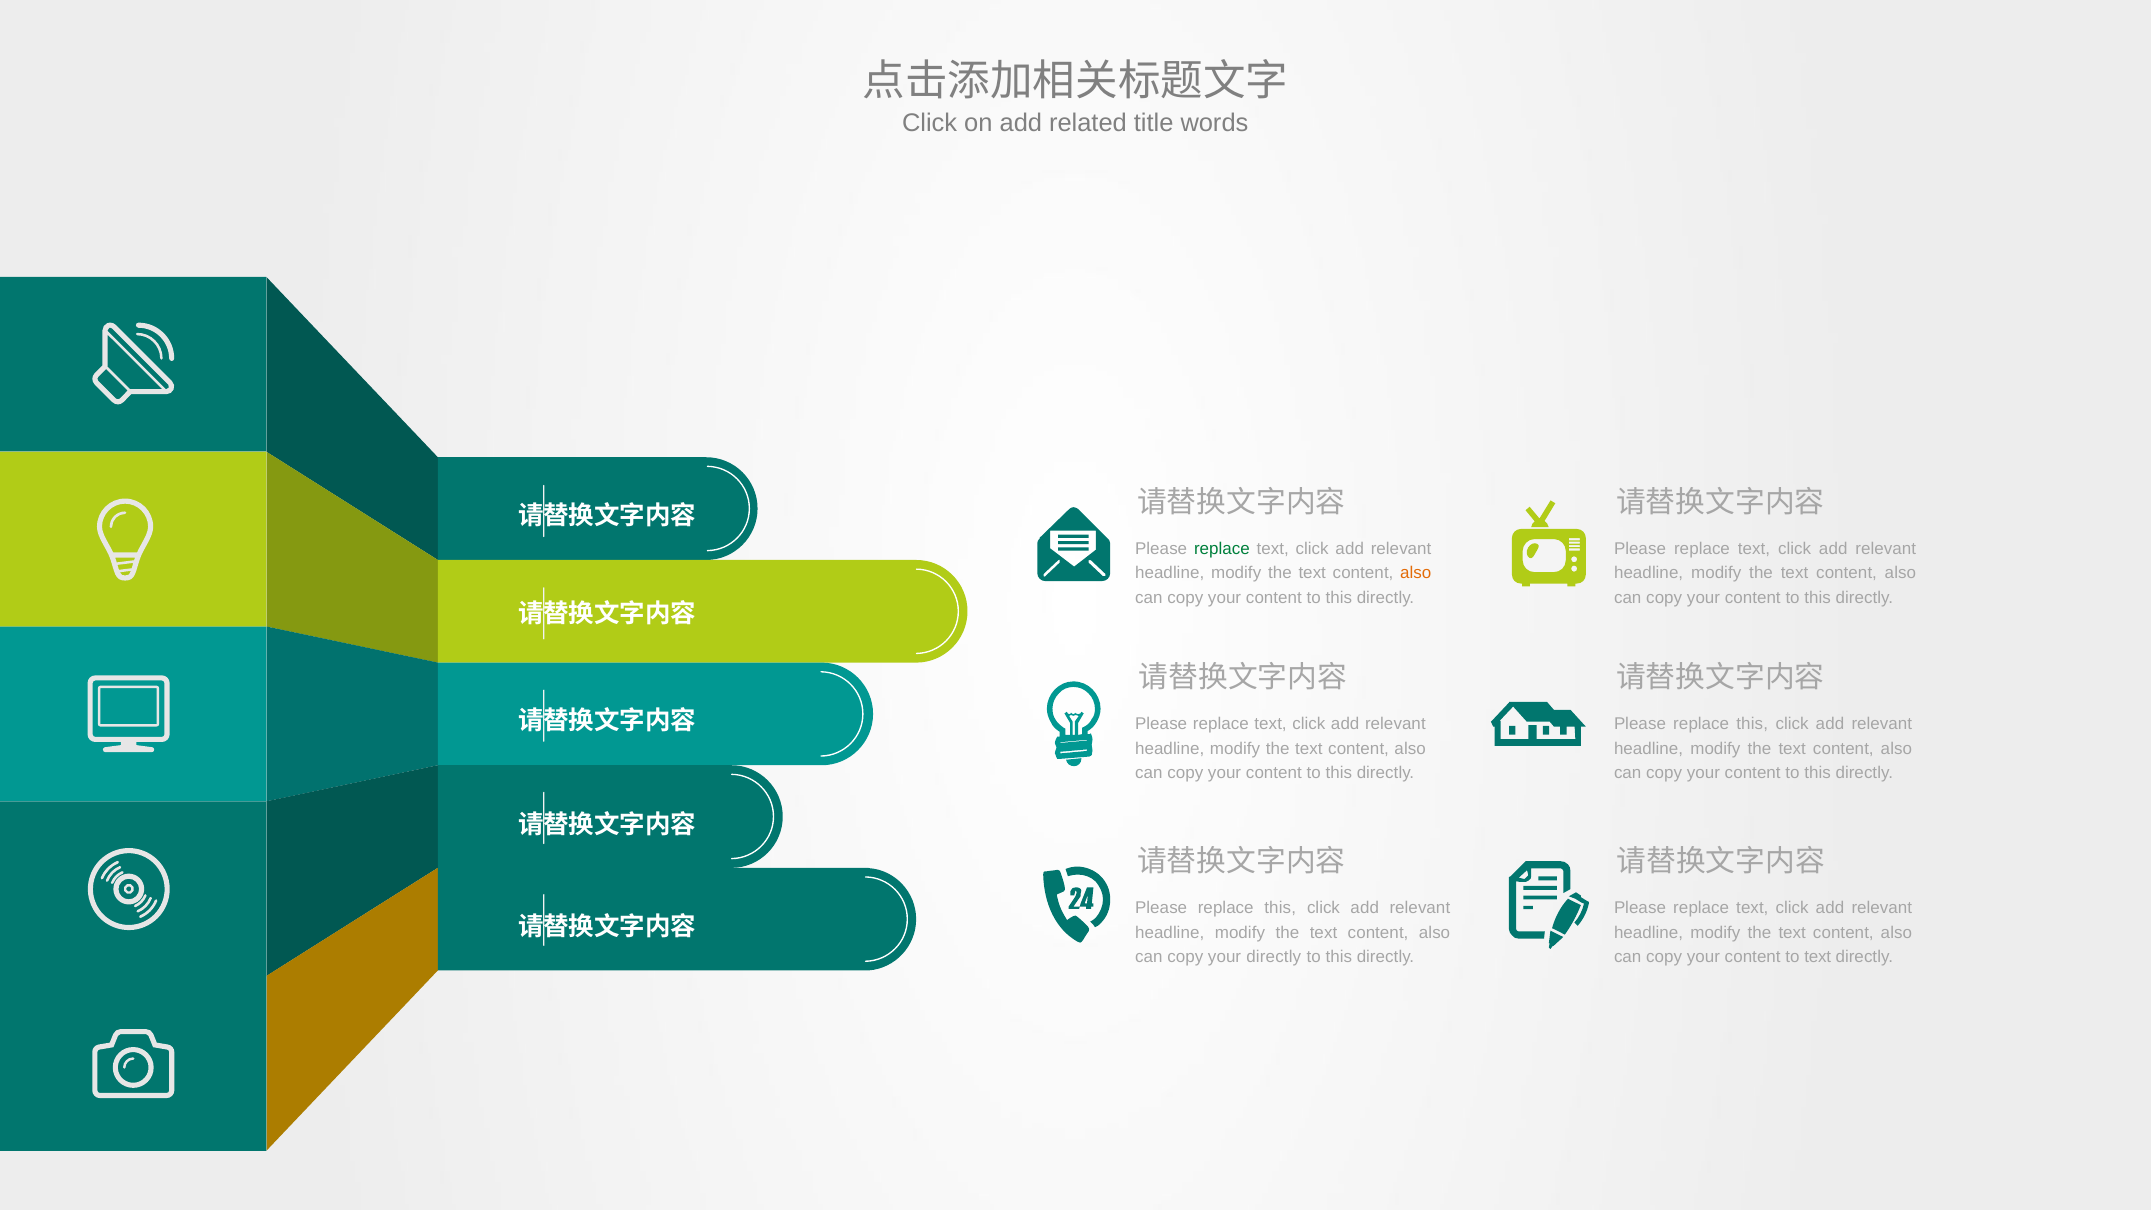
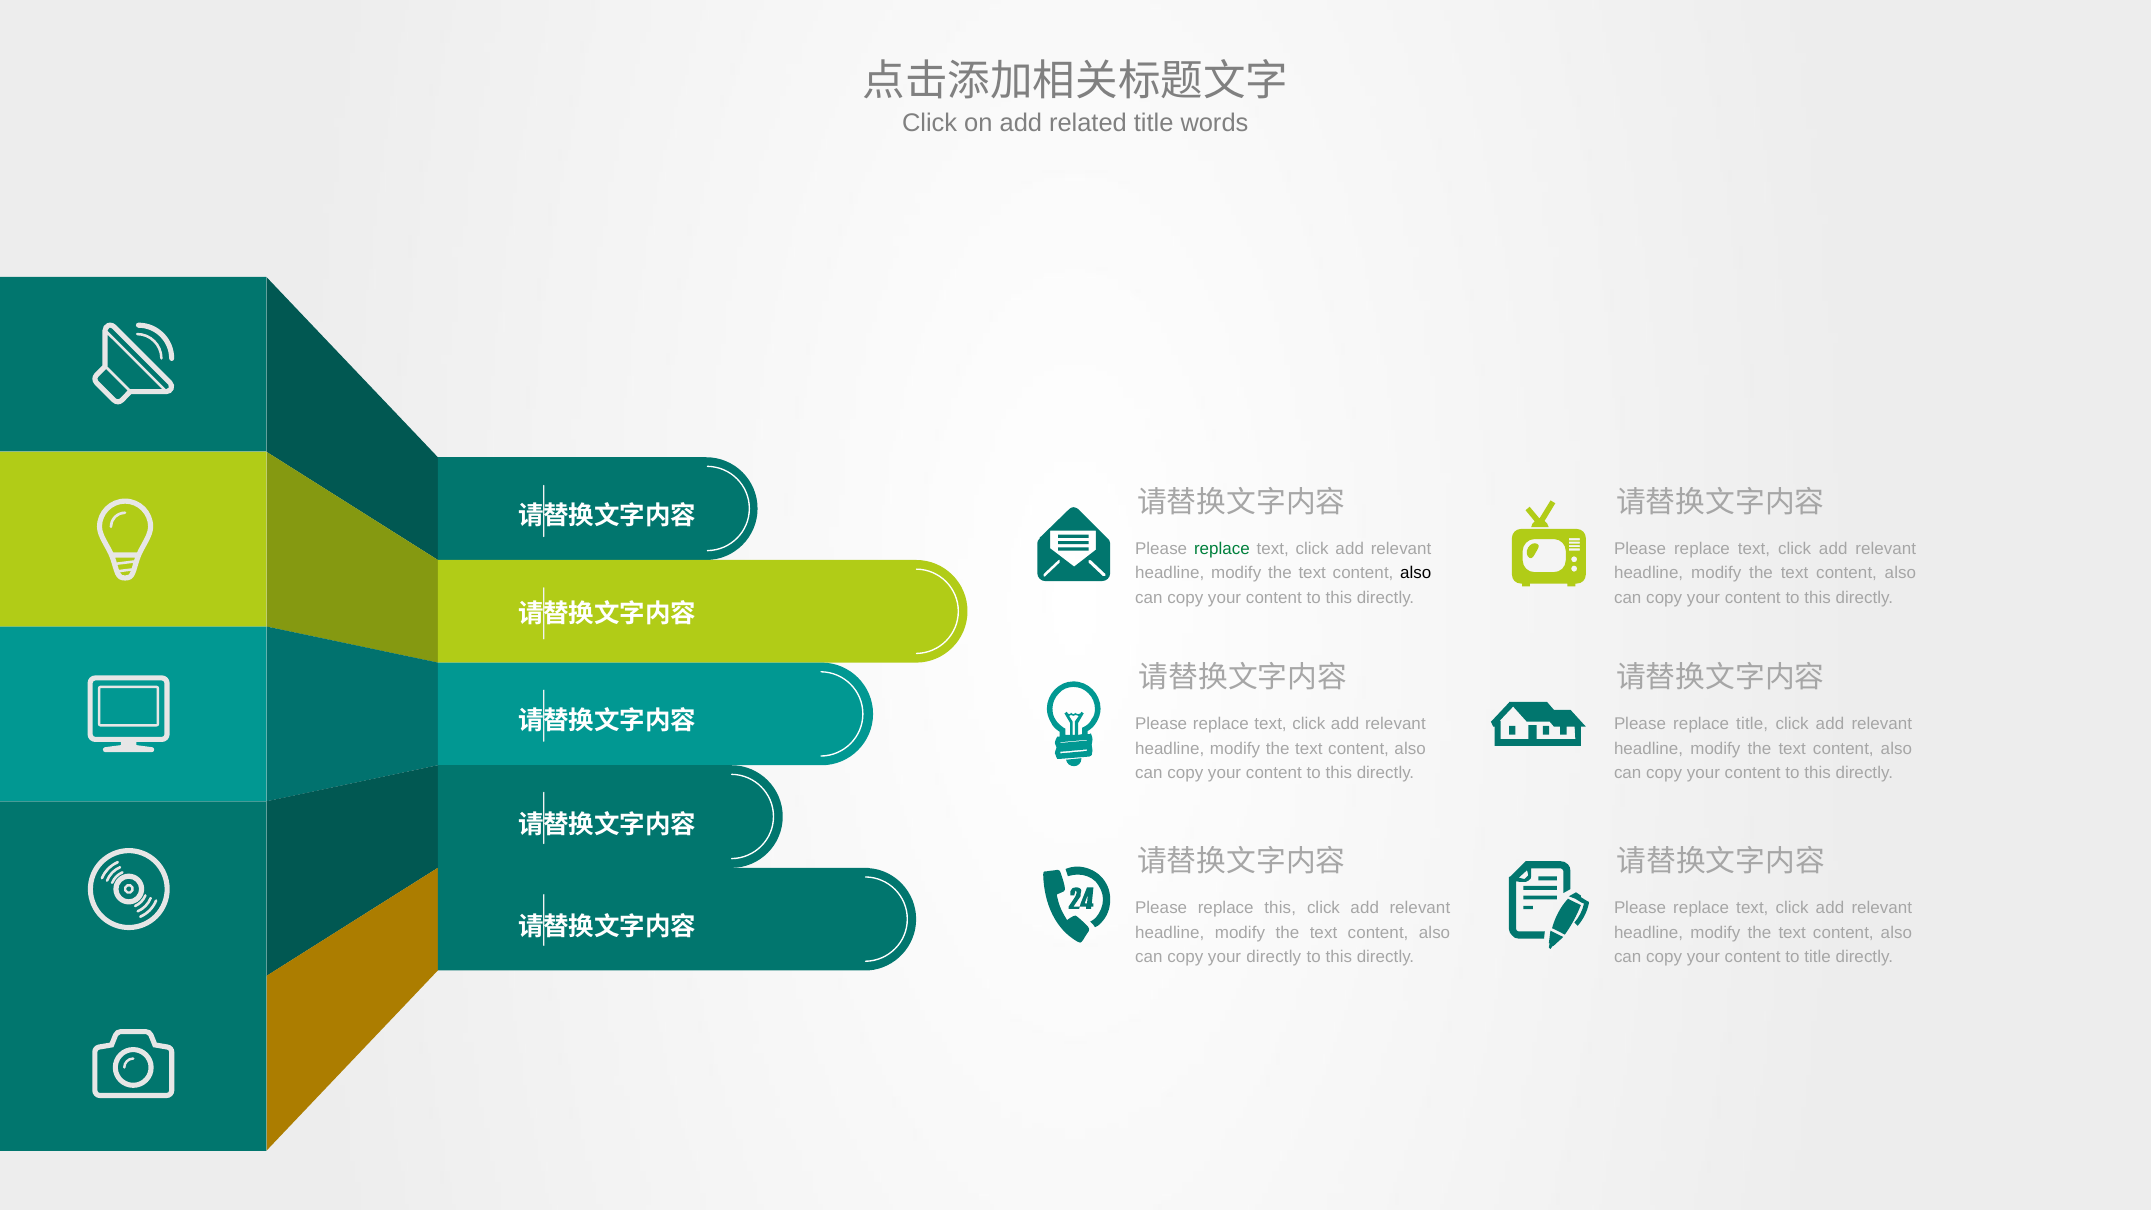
also colour: orange -> black (1416, 573)
this: this -> title (1752, 724)
to text: text -> title (1818, 957)
